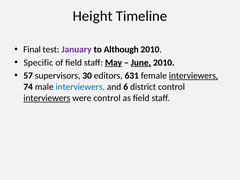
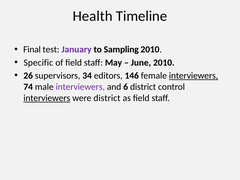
Height: Height -> Health (93, 16)
Although: Although -> Sampling (121, 49)
May underline: present -> none (114, 63)
June underline: present -> none (141, 63)
57: 57 -> 26 (28, 76)
30: 30 -> 34 (87, 76)
631: 631 -> 146 (132, 76)
interviewers colour: blue -> purple (80, 87)
were control: control -> district (107, 98)
